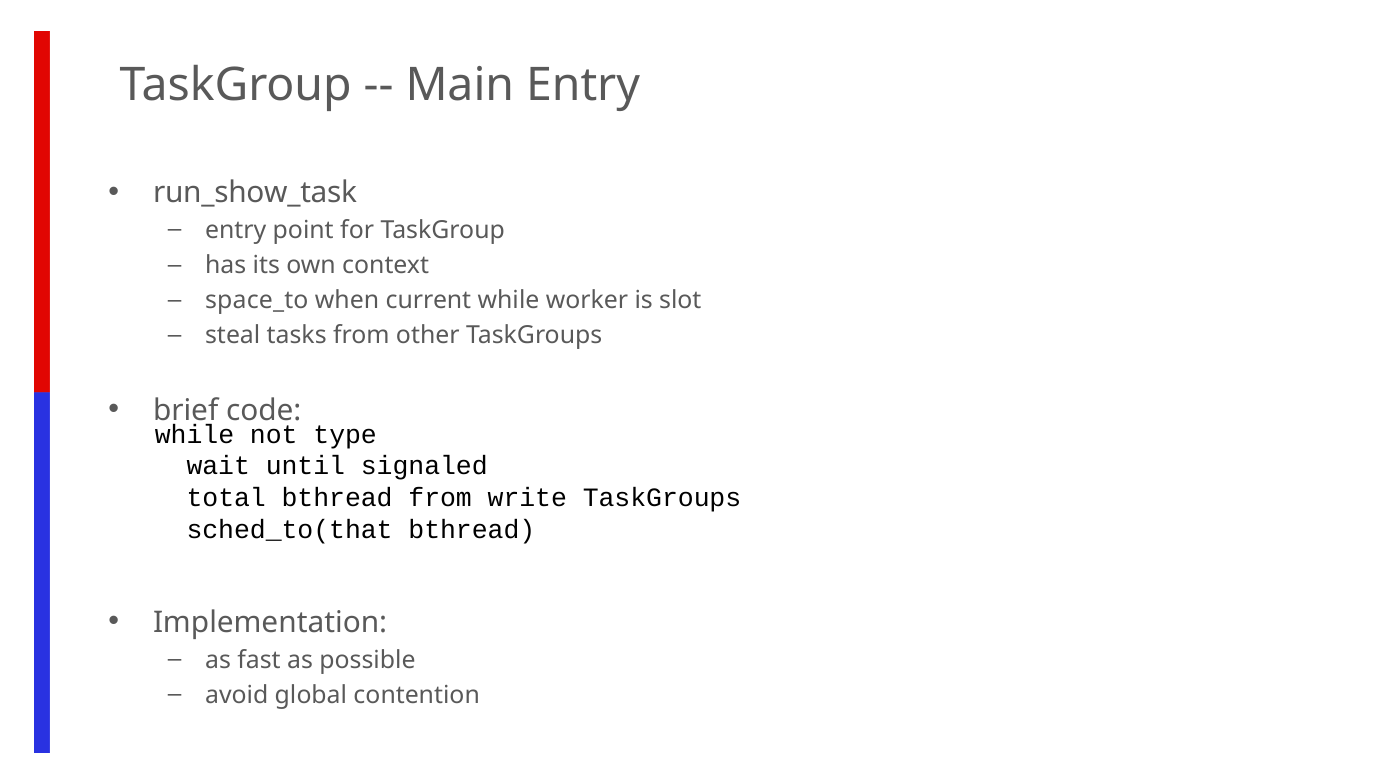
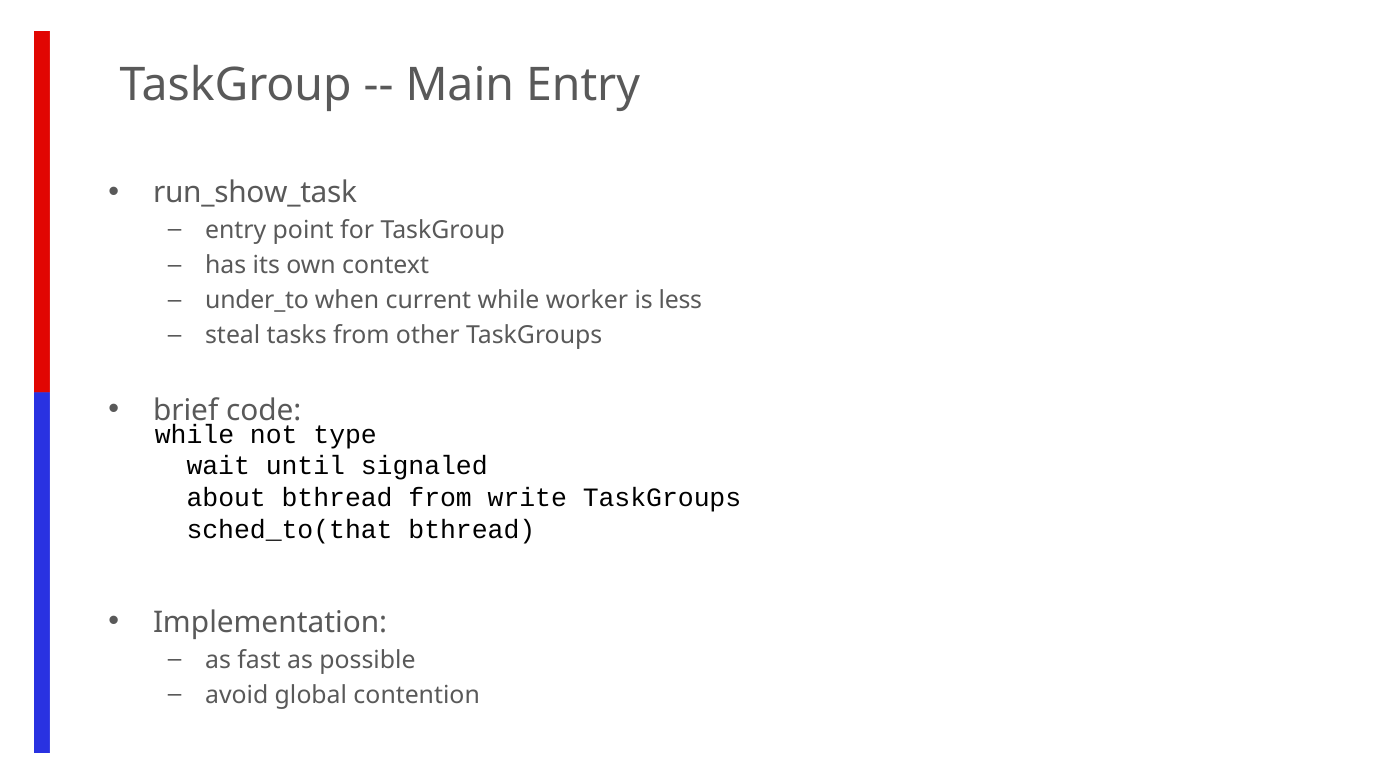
space_to: space_to -> under_to (257, 301)
slot: slot -> less (680, 301)
total: total -> about (226, 498)
